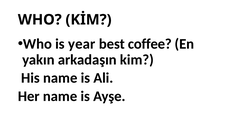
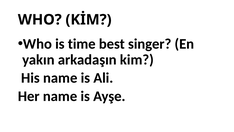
year: year -> time (82, 44)
coffee: coffee -> singer (150, 44)
